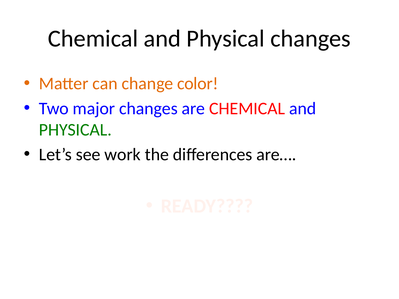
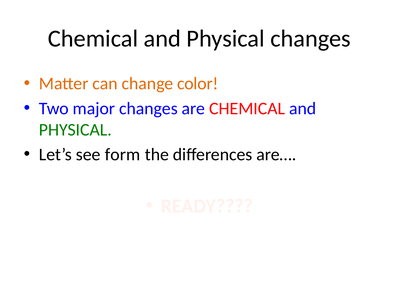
work: work -> form (123, 155)
